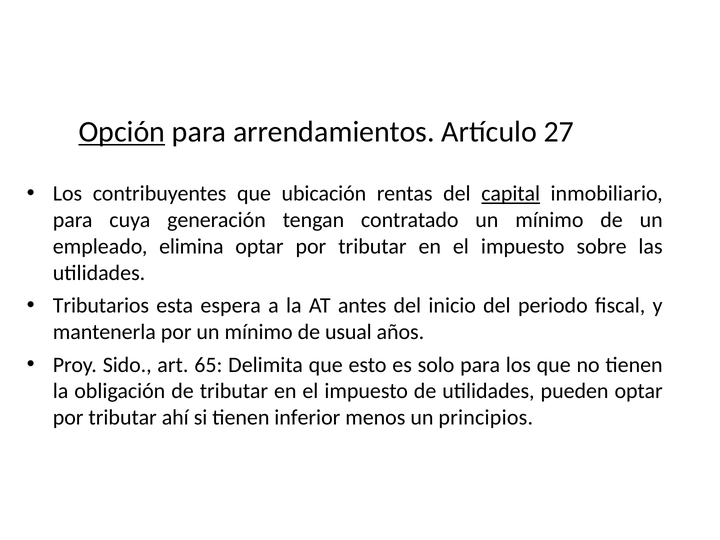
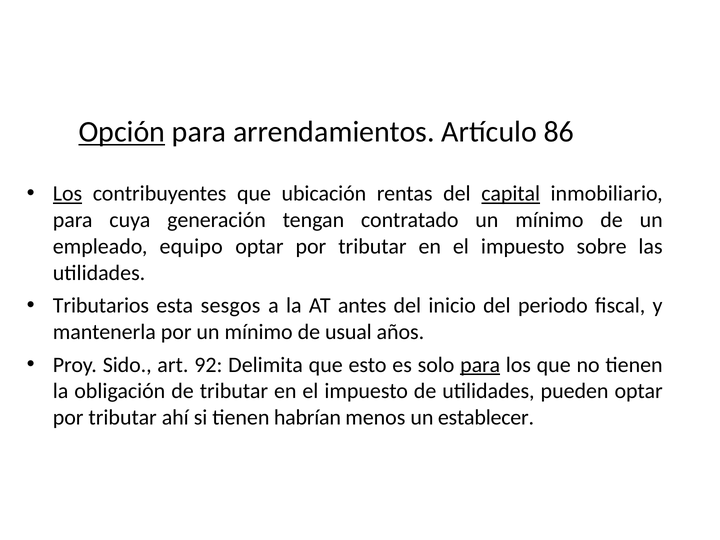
27: 27 -> 86 (559, 132)
Los underline: none -> present (68, 194)
elimina: elimina -> equipo (191, 246)
espera: espera -> sesgos (231, 306)
65: 65 -> 92 (208, 365)
para underline: none -> present (480, 365)
inferior: inferior -> habrían (307, 418)
principios: principios -> establecer (486, 418)
